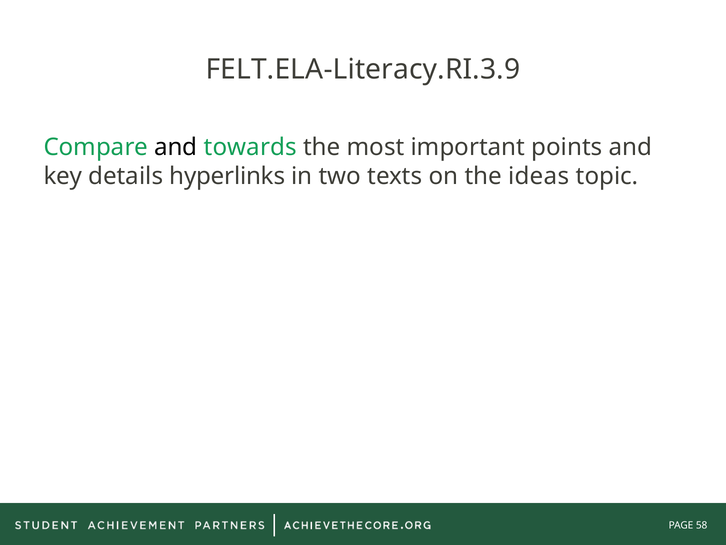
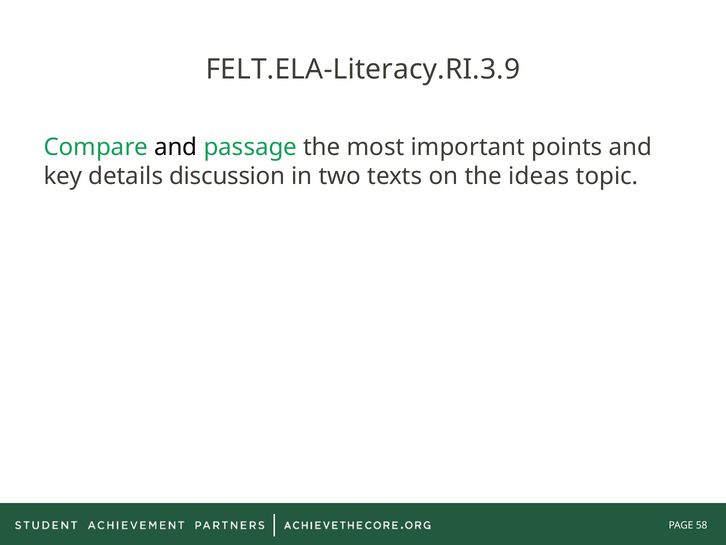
towards: towards -> passage (250, 147)
hyperlinks: hyperlinks -> discussion (227, 176)
